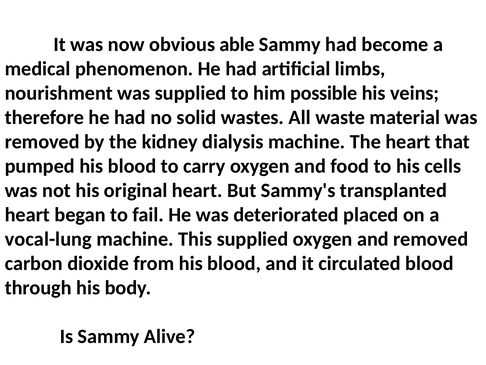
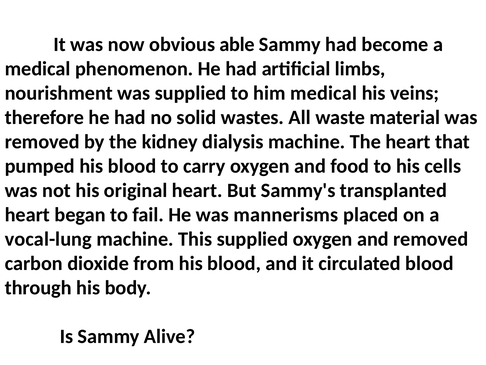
him possible: possible -> medical (324, 93)
deteriorated: deteriorated -> mannerisms (286, 214)
